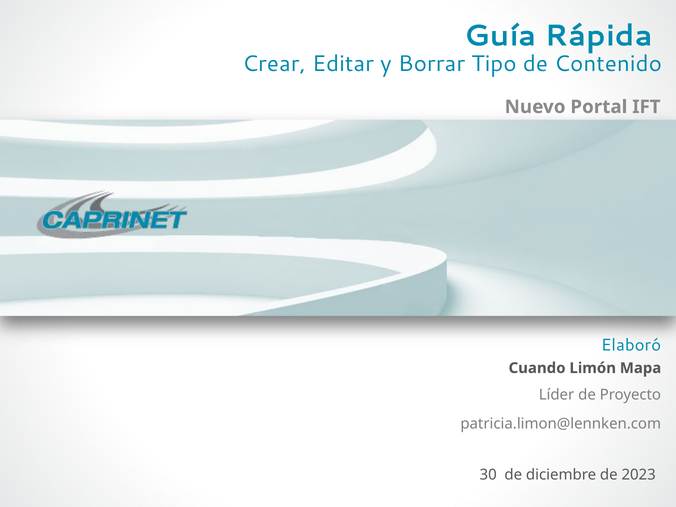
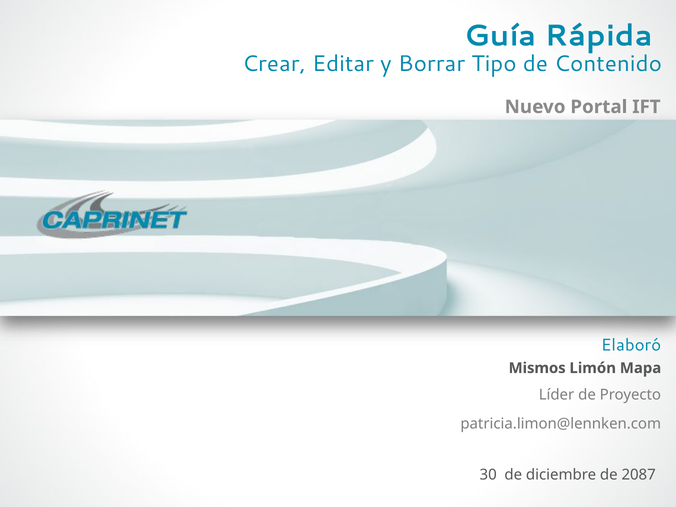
Cuando: Cuando -> Mismos (537, 368)
2023: 2023 -> 2087 (639, 475)
